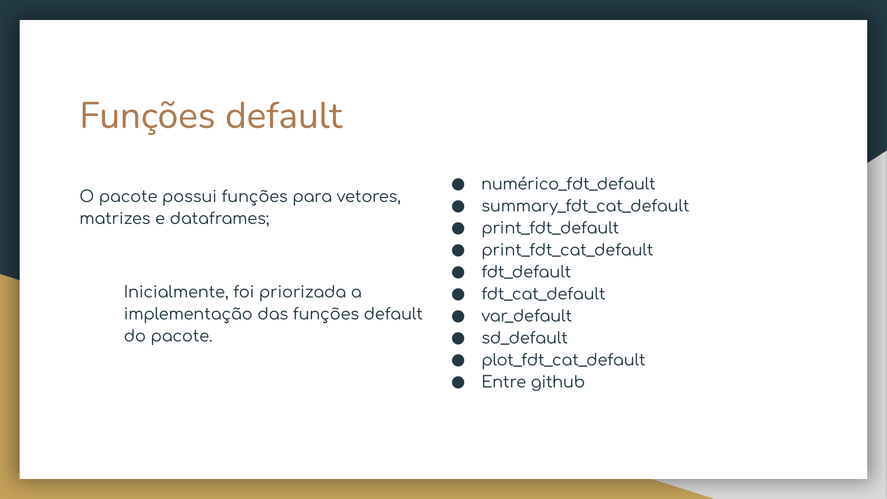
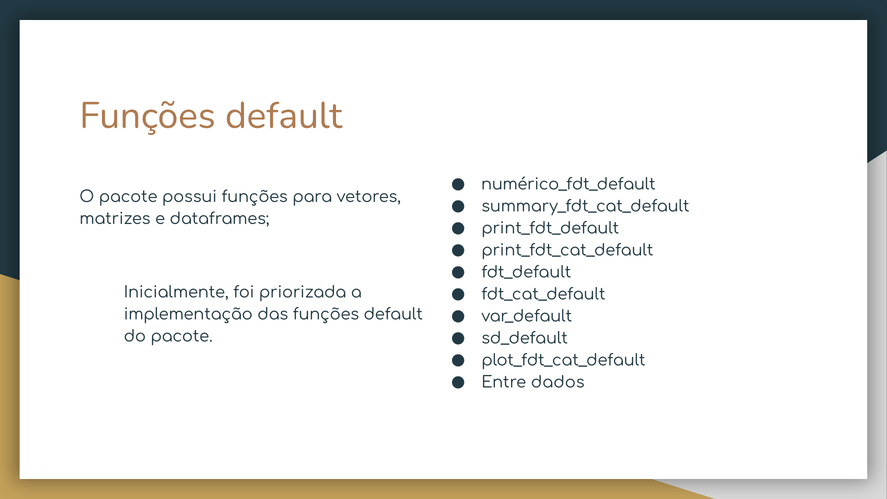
github: github -> dados (558, 383)
